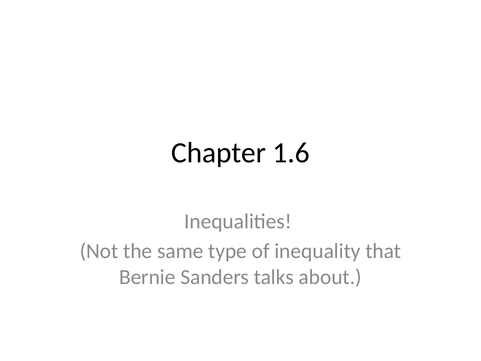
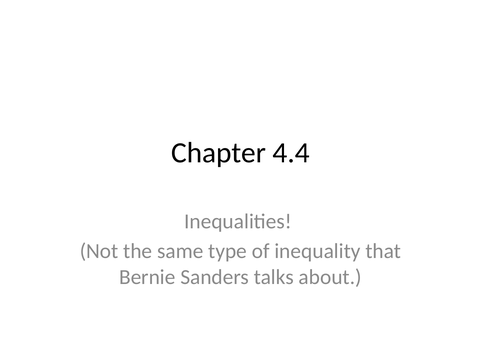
1.6: 1.6 -> 4.4 (291, 153)
